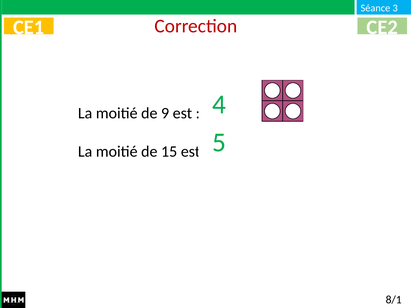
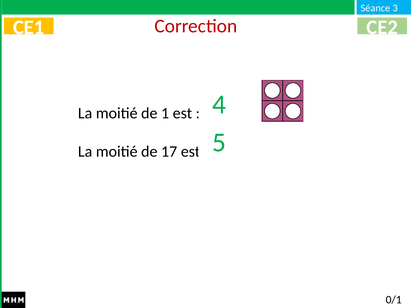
9: 9 -> 1 (165, 113)
15: 15 -> 17 (169, 152)
8/1: 8/1 -> 0/1 (394, 300)
